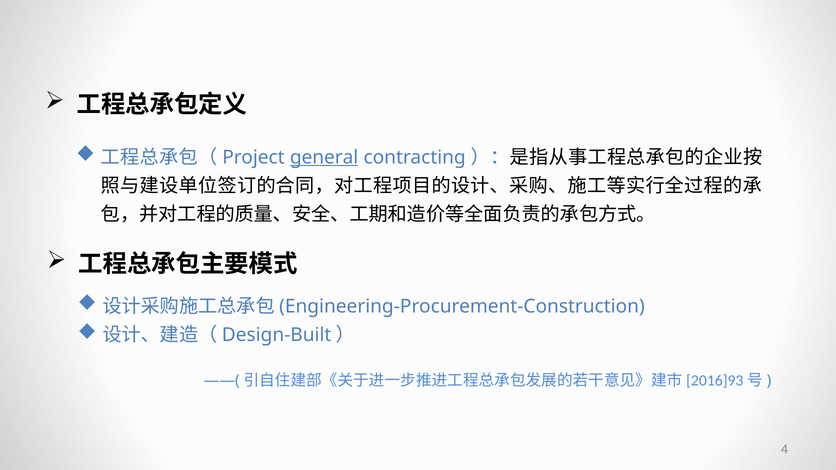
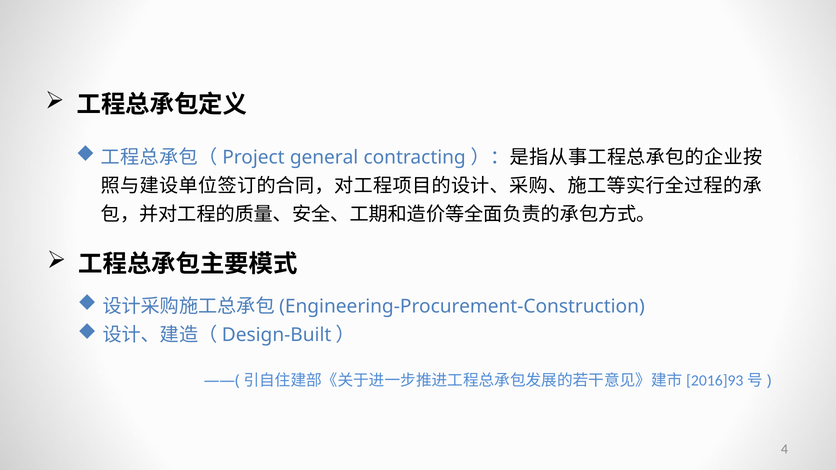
general underline: present -> none (324, 157)
